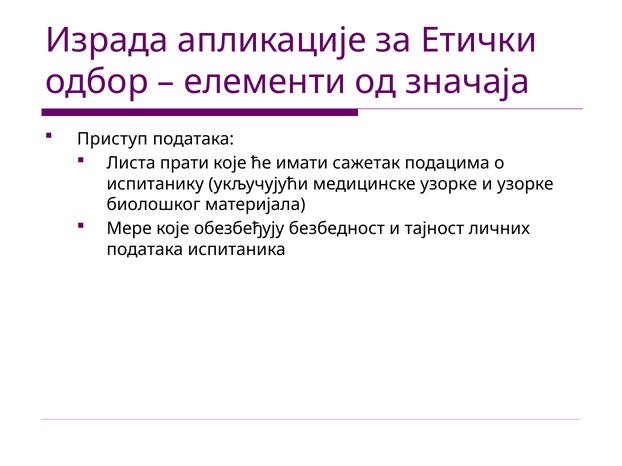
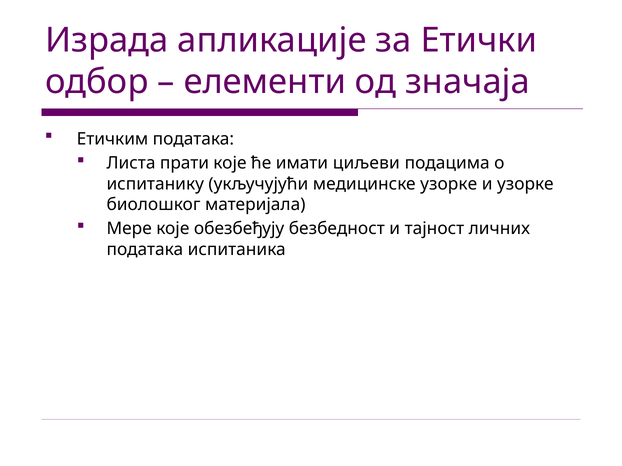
Приступ: Приступ -> Етичким (112, 139)
сажетак: сажетак -> циљеви (366, 163)
